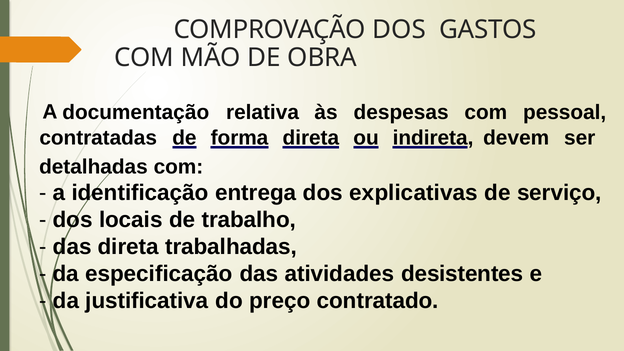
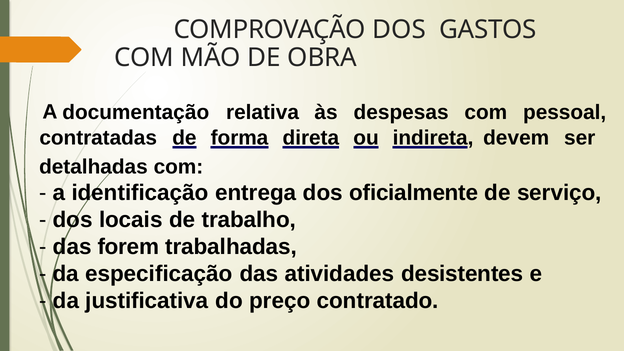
explicativas: explicativas -> oficialmente (414, 193)
das direta: direta -> forem (128, 247)
